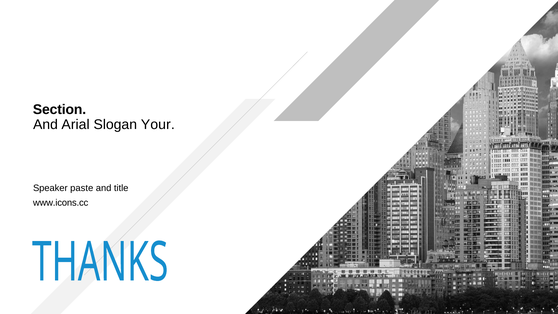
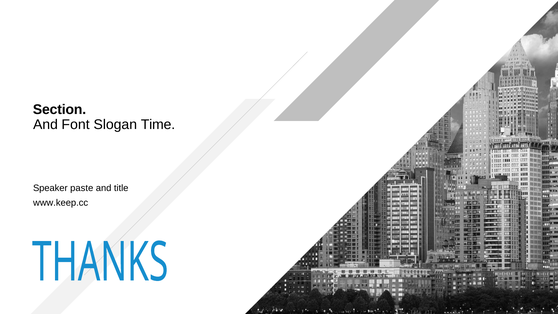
Arial: Arial -> Font (76, 125)
Your: Your -> Time (158, 125)
www.icons.cc: www.icons.cc -> www.keep.cc (61, 203)
